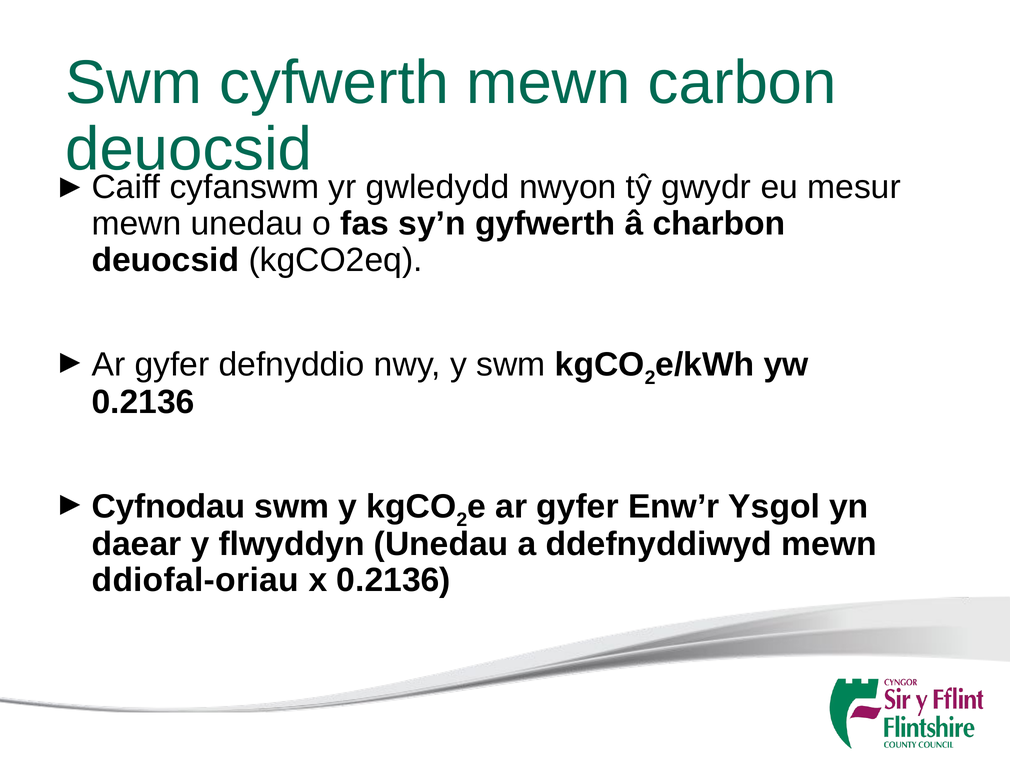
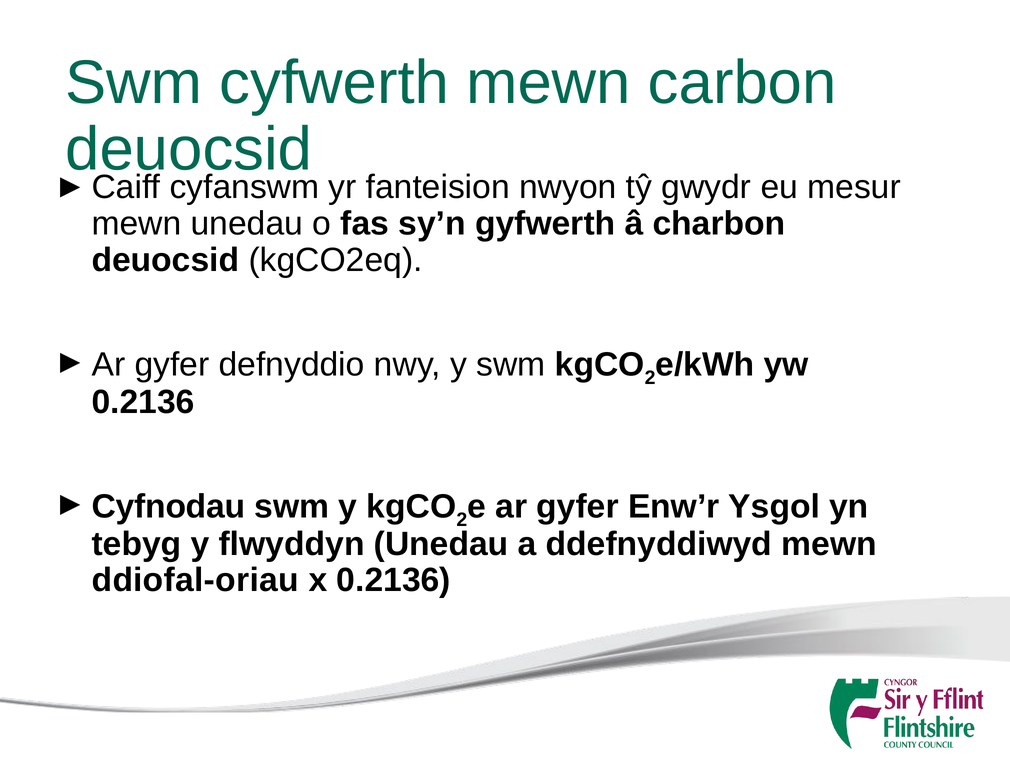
gwledydd: gwledydd -> fanteision (438, 187)
daear: daear -> tebyg (137, 544)
